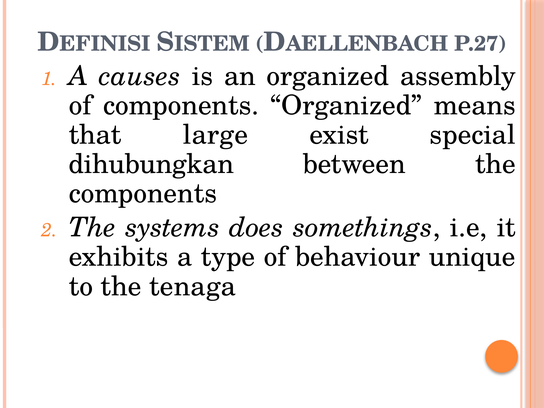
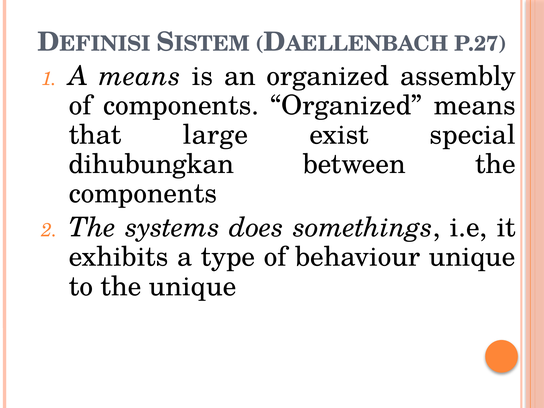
A causes: causes -> means (140, 76)
the tenaga: tenaga -> unique (193, 286)
